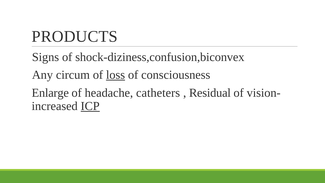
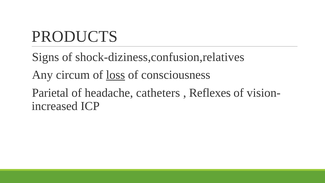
shock-diziness,confusion,biconvex: shock-diziness,confusion,biconvex -> shock-diziness,confusion,relatives (160, 57)
Enlarge: Enlarge -> Parietal (50, 93)
Residual: Residual -> Reflexes (210, 93)
ICP underline: present -> none (90, 106)
